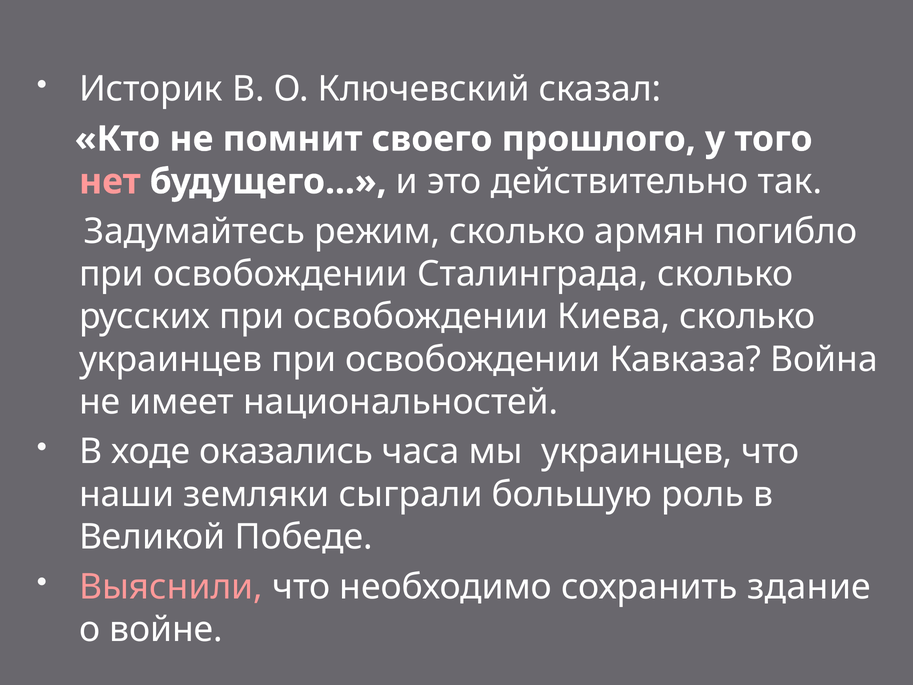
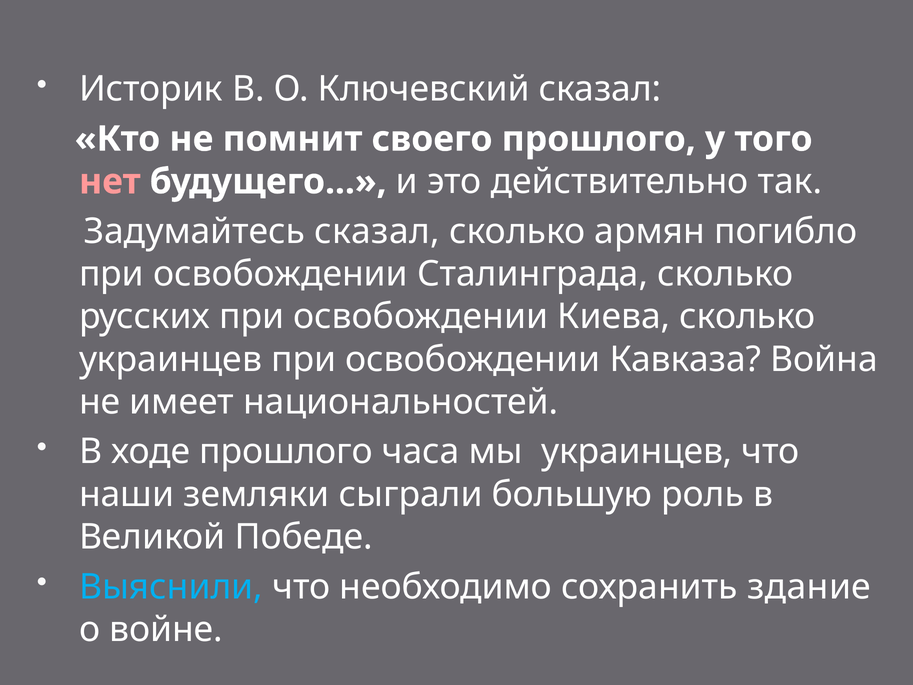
Задумайтесь режим: режим -> сказал (377, 231)
ходе оказались: оказались -> прошлого (286, 452)
Выяснили colour: pink -> light blue (171, 587)
